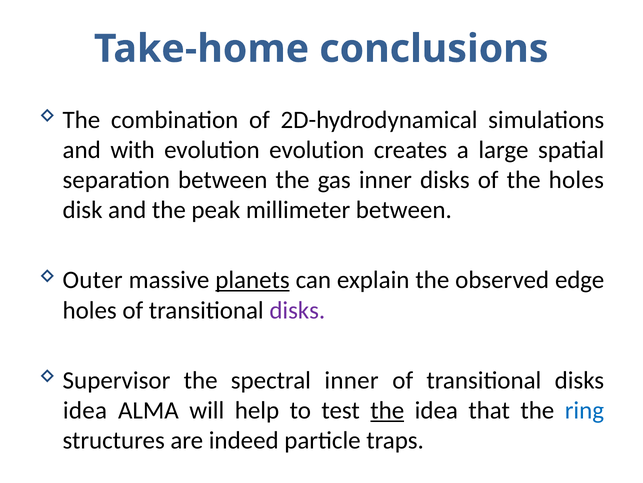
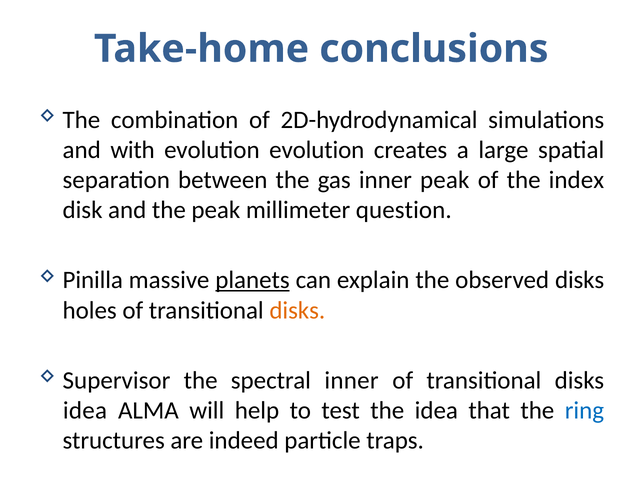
inner disks: disks -> peak (445, 180)
the holes: holes -> index (576, 180)
millimeter between: between -> question (404, 210)
Outer: Outer -> Pinilla (93, 280)
observed edge: edge -> disks (580, 280)
disks colour: purple -> orange (297, 310)
the underline: present -> none (387, 410)
